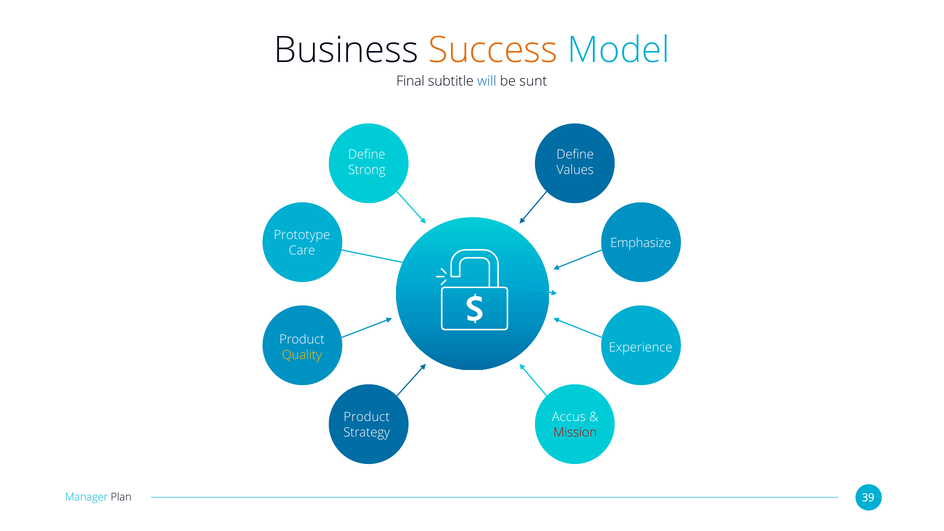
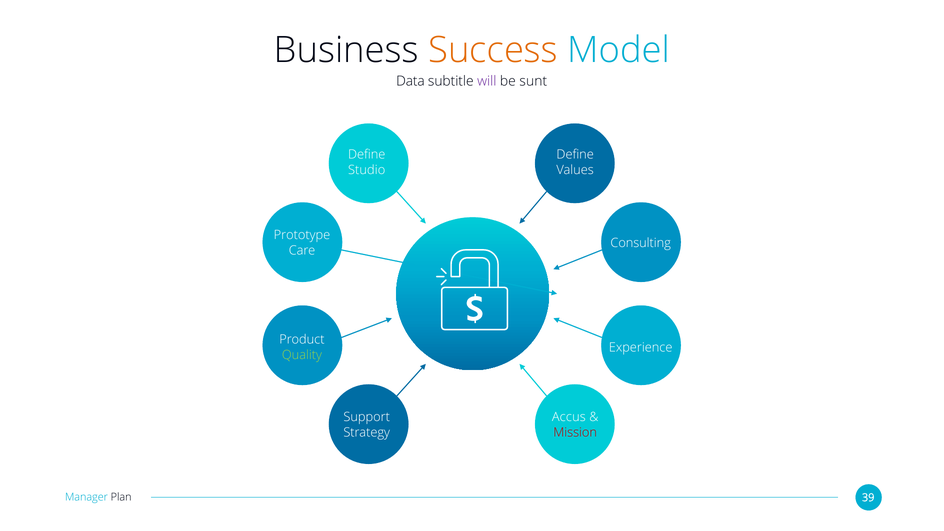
Final: Final -> Data (410, 81)
will colour: blue -> purple (487, 81)
Strong: Strong -> Studio (367, 170)
Emphasize: Emphasize -> Consulting (641, 243)
Quality colour: yellow -> light green (302, 355)
Product: Product -> Support (367, 417)
